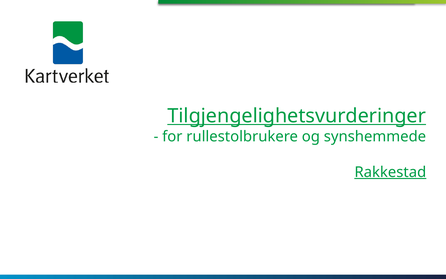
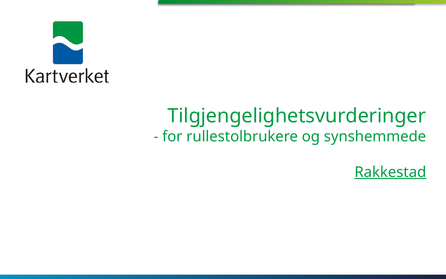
Tilgjengelighetsvurderinger underline: present -> none (297, 116)
